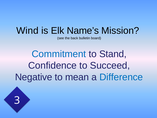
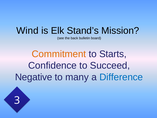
Name’s: Name’s -> Stand’s (83, 31)
Commitment colour: blue -> orange (59, 54)
Stand: Stand -> Starts (113, 54)
mean: mean -> many (77, 77)
